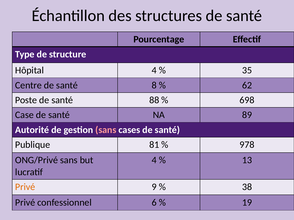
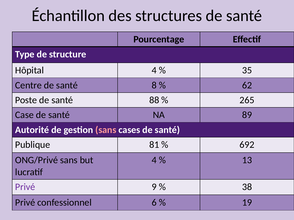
698: 698 -> 265 (247, 100)
978: 978 -> 692 (247, 145)
Privé colour: orange -> purple (25, 187)
